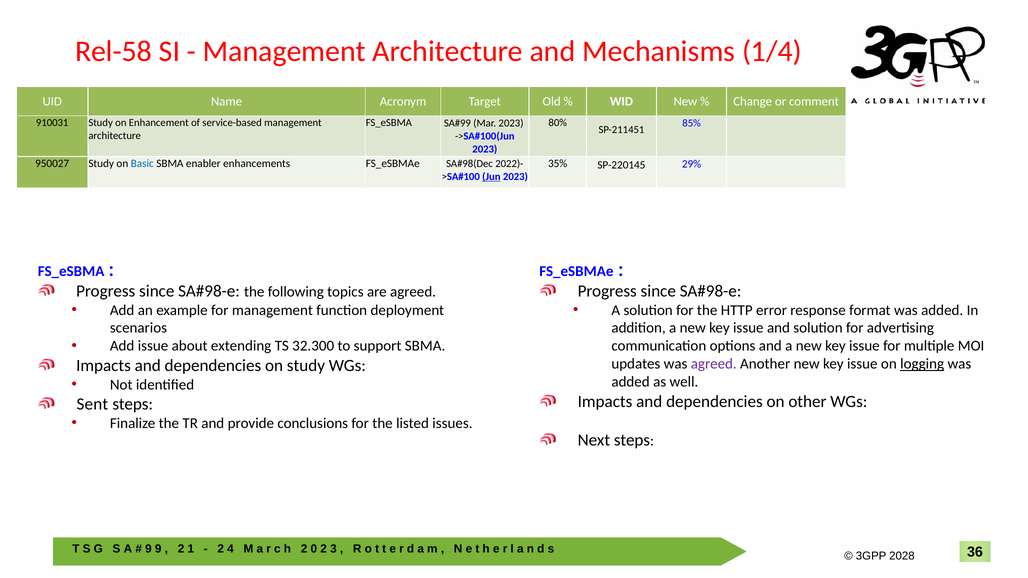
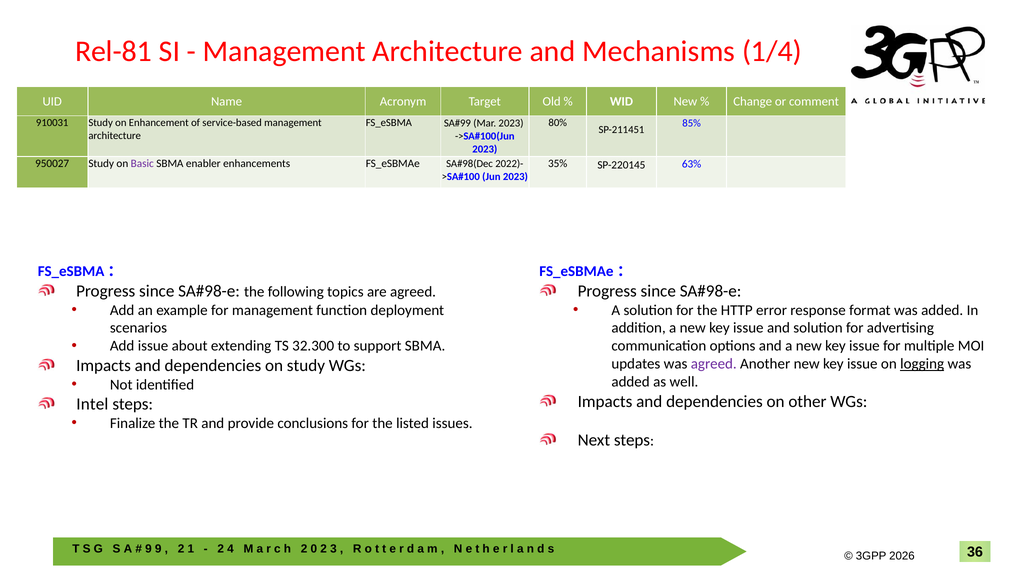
Rel-58: Rel-58 -> Rel-81 (114, 52)
Basic colour: blue -> purple (142, 164)
29%: 29% -> 63% (692, 164)
Jun underline: present -> none (491, 177)
Sent: Sent -> Intel (92, 404)
2028: 2028 -> 2026 (902, 556)
